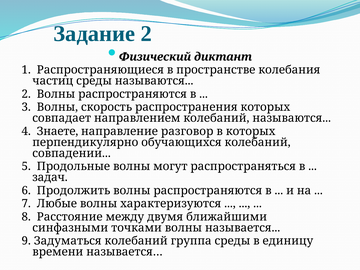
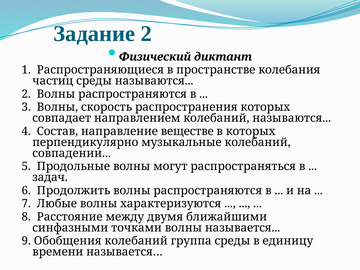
Знаете: Знаете -> Состав (57, 131)
разговор: разговор -> веществе (187, 131)
обучающихся: обучающихся -> музыкальные (181, 142)
Задуматься: Задуматься -> Обобщения (68, 241)
